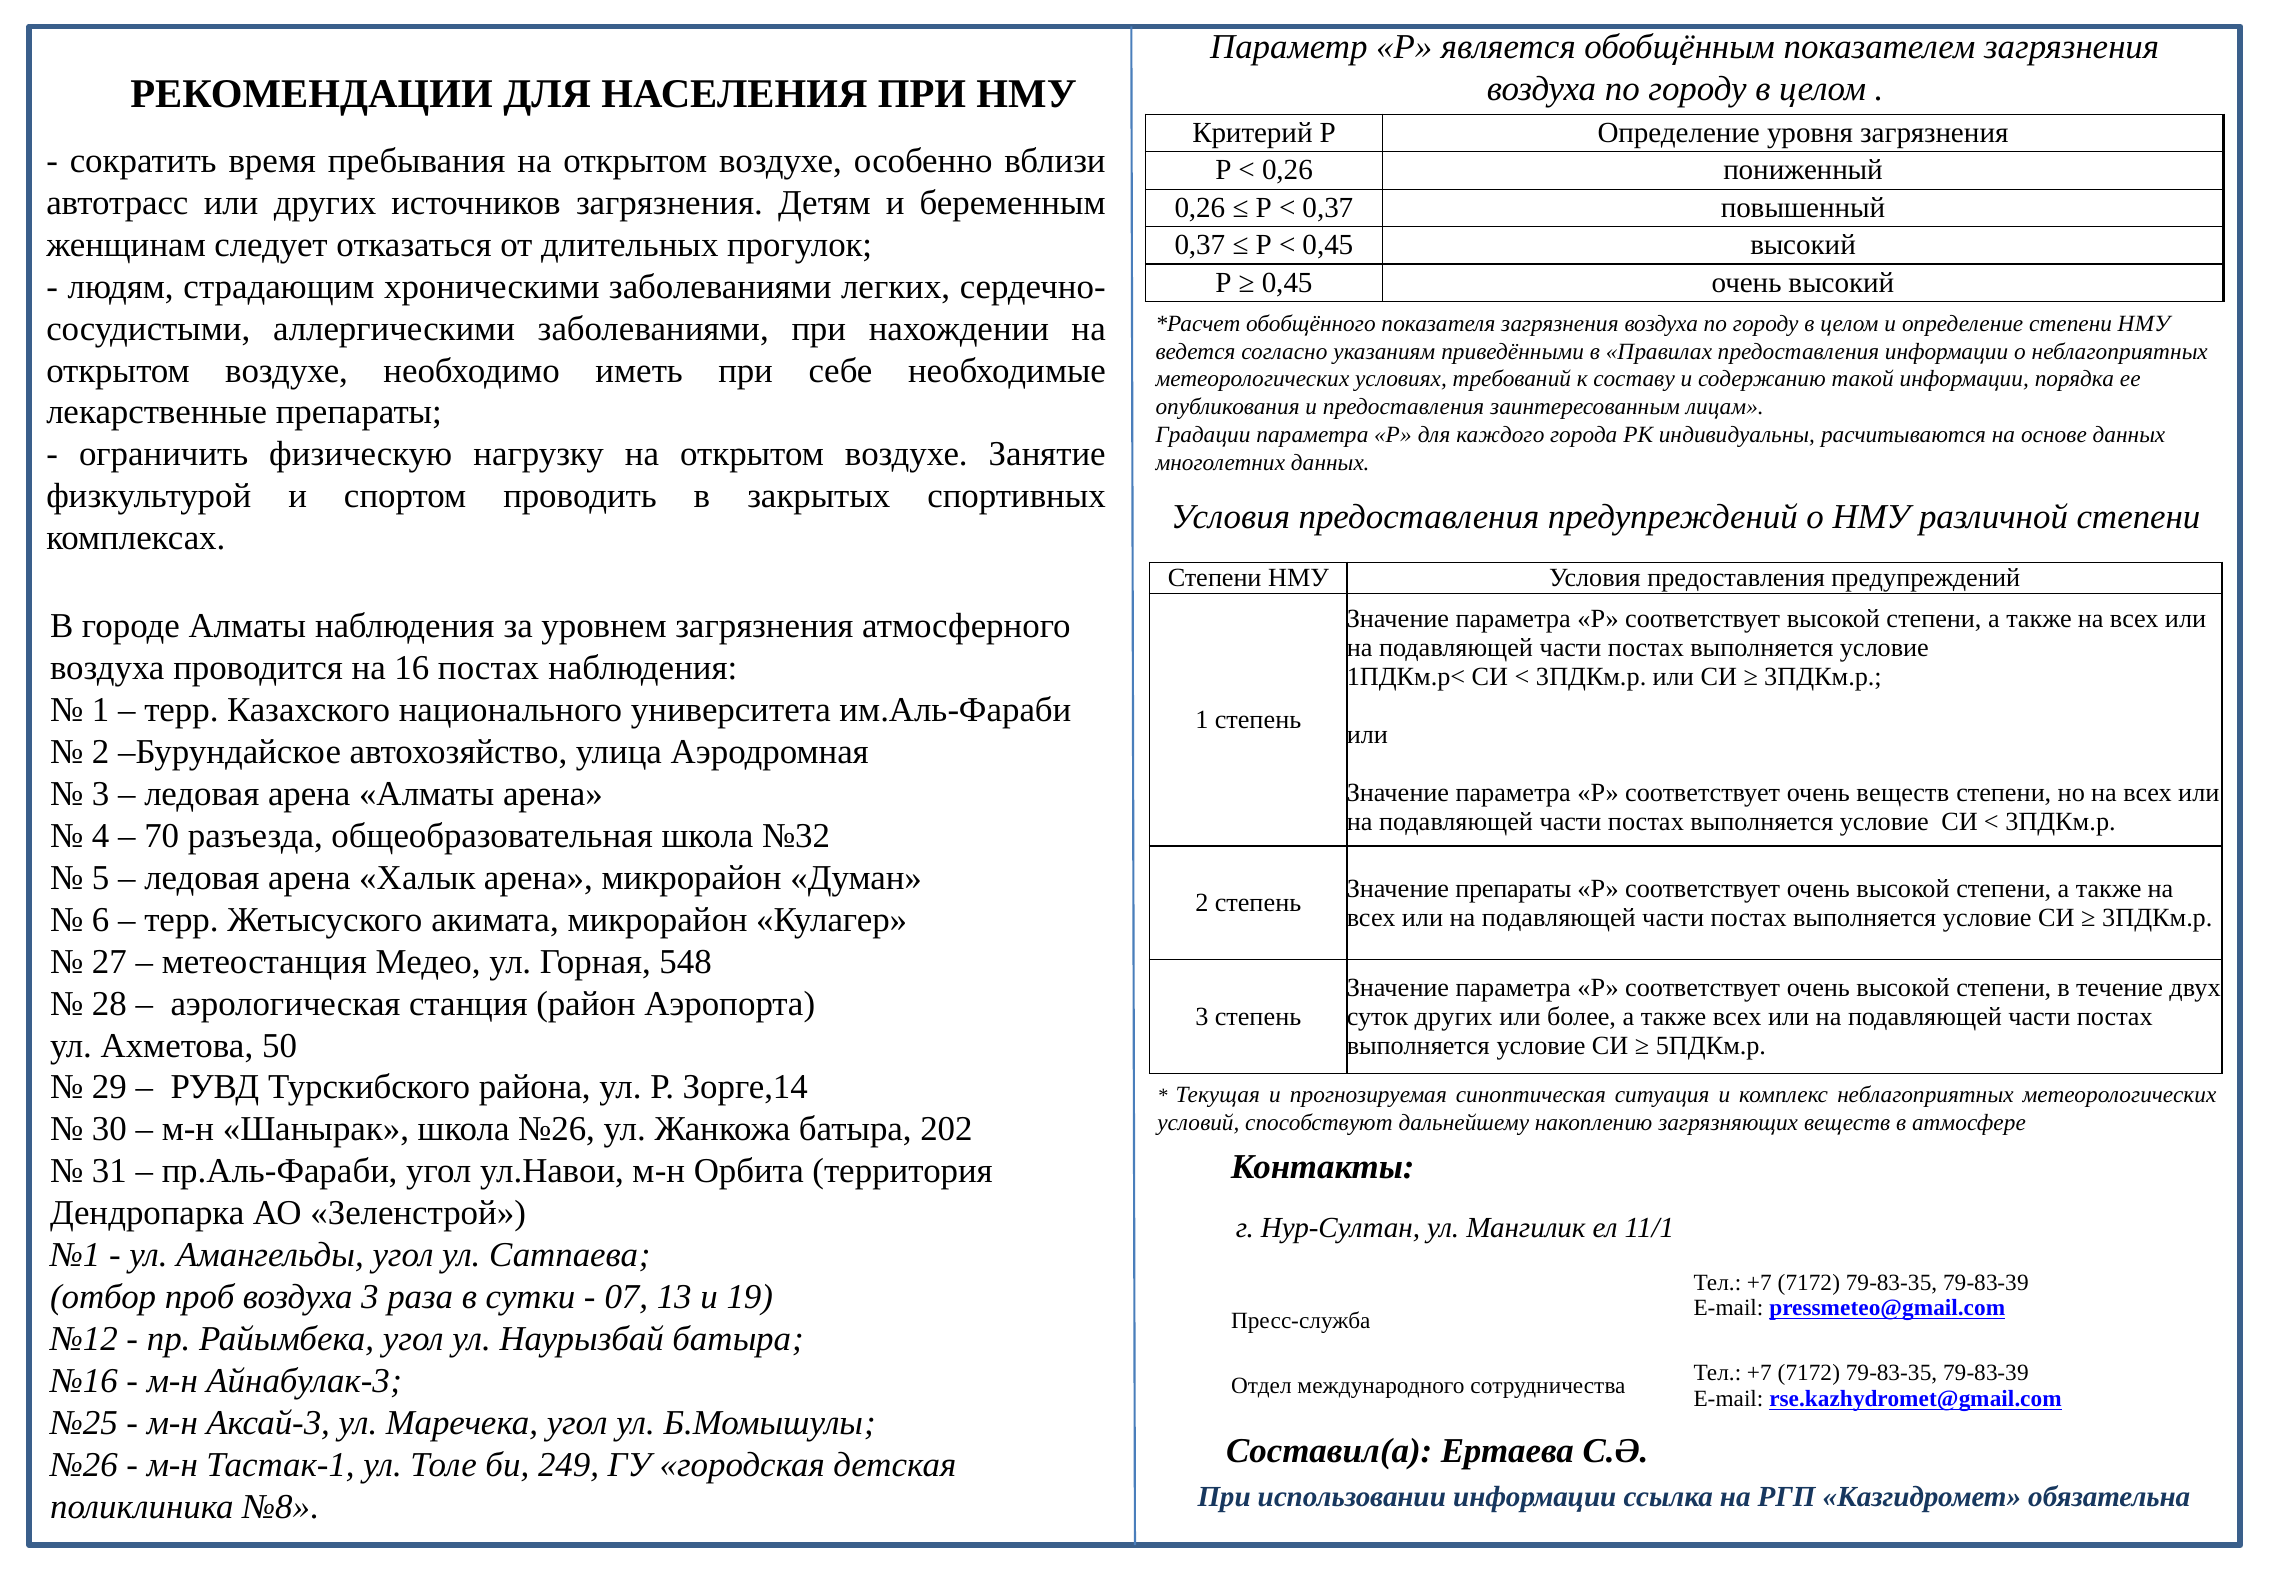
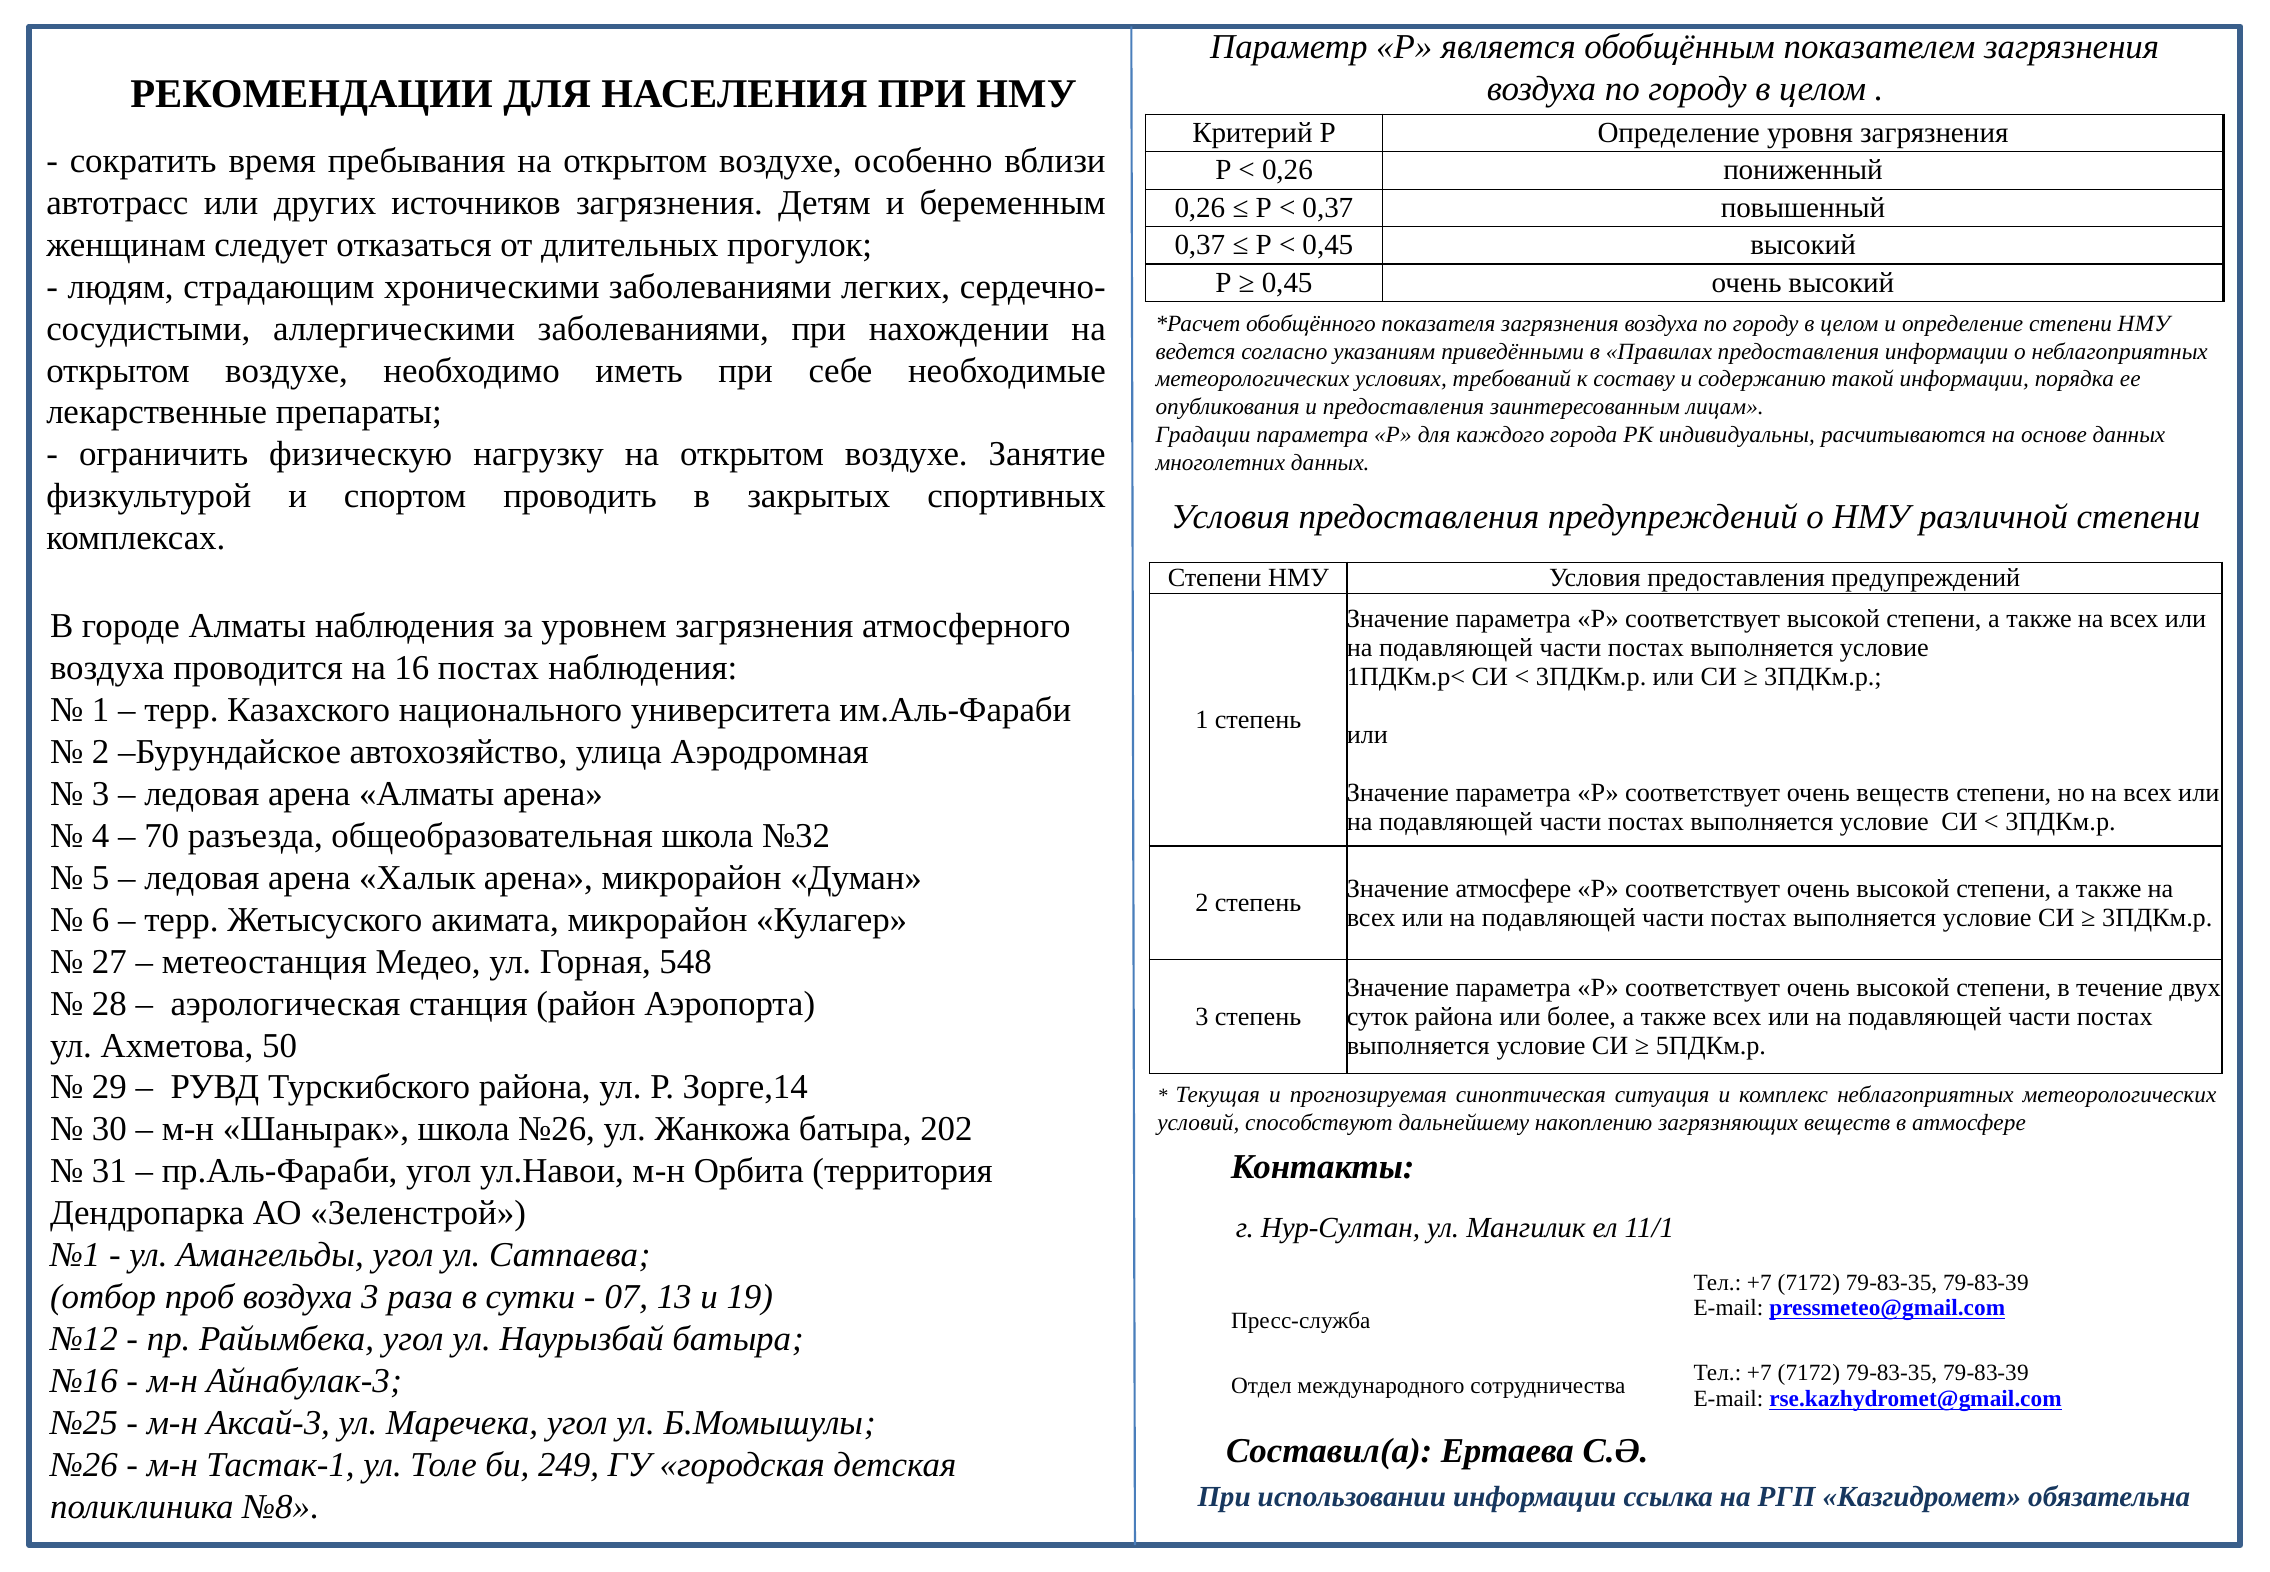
Значение препараты: препараты -> атмосфере (1513, 888)
суток других: других -> района (1454, 1016)
